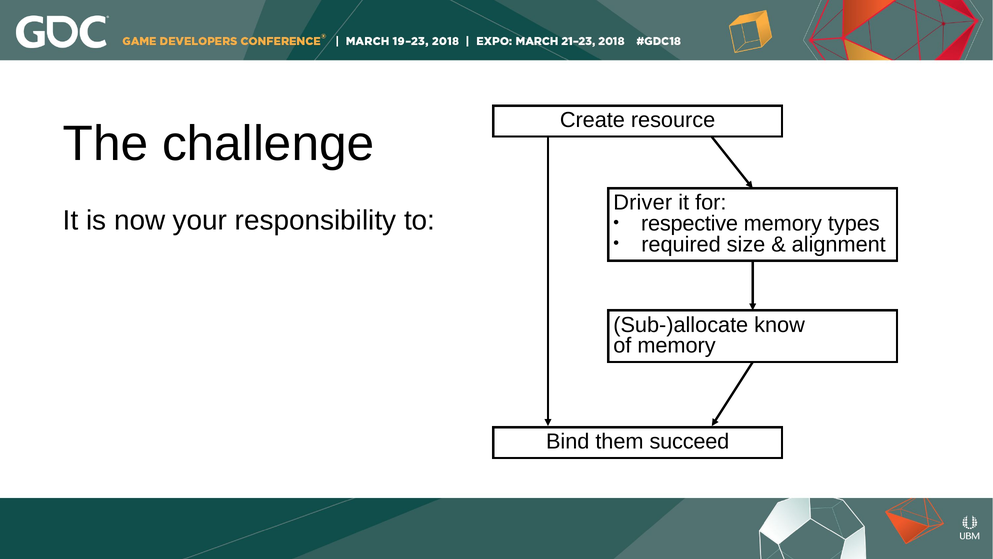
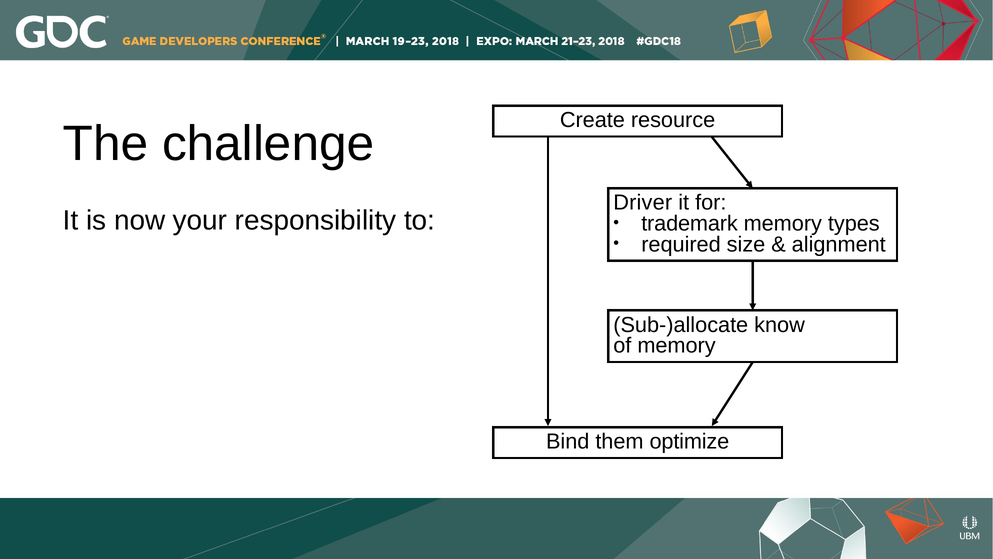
respective: respective -> trademark (690, 224)
succeed: succeed -> optimize (689, 441)
